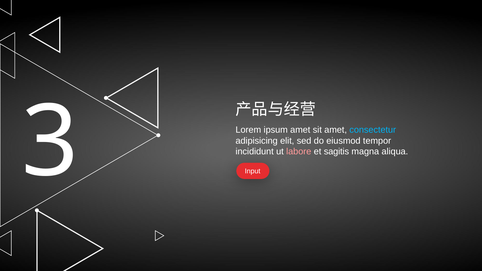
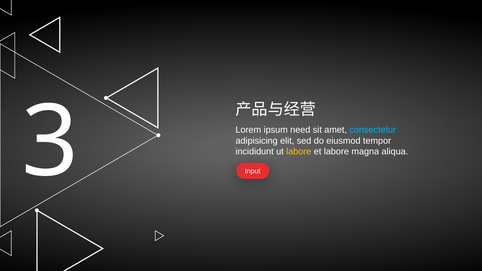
ipsum amet: amet -> need (300, 130)
labore colour: pink -> yellow (299, 152)
et sagitis: sagitis -> labore (336, 152)
